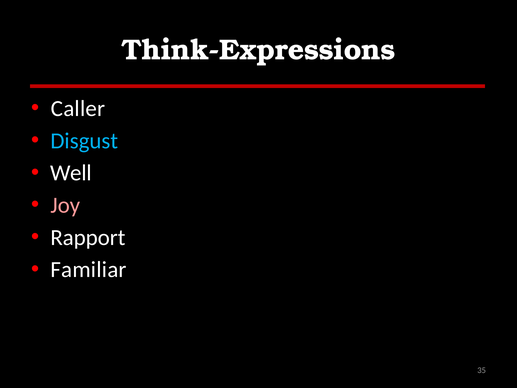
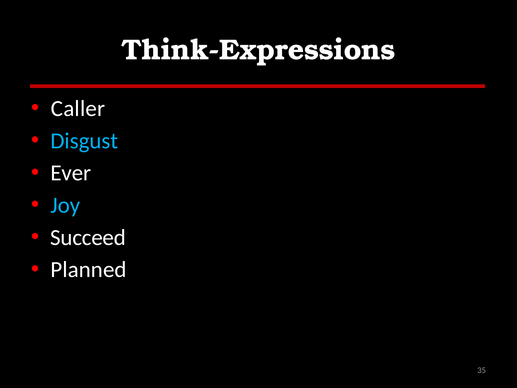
Well: Well -> Ever (71, 173)
Joy colour: pink -> light blue (65, 205)
Rapport: Rapport -> Succeed (88, 237)
Familiar: Familiar -> Planned (89, 269)
